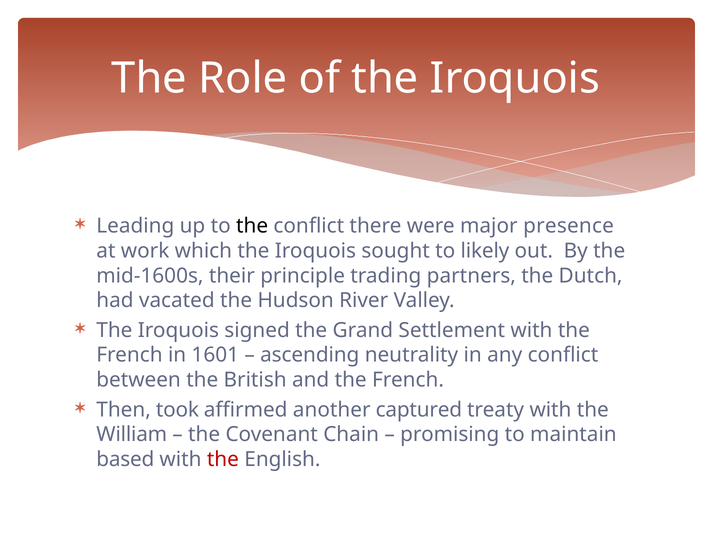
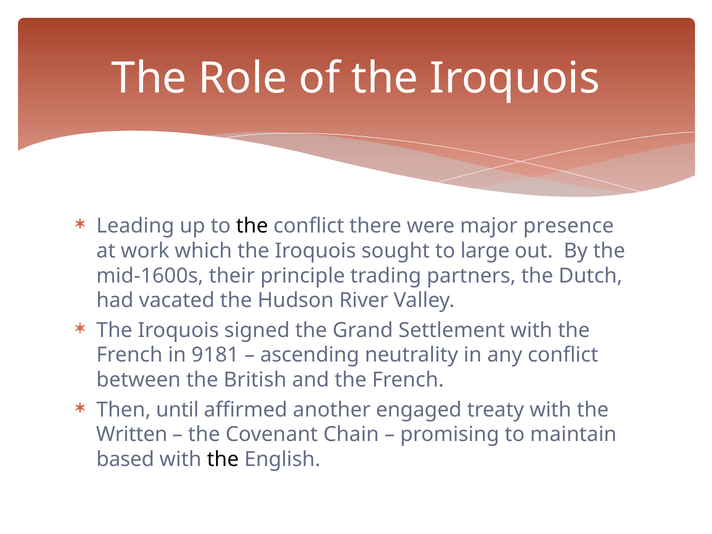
likely: likely -> large (485, 251)
1601: 1601 -> 9181 (215, 355)
took: took -> until (177, 410)
captured: captured -> engaged (419, 410)
William: William -> Written (132, 435)
the colour: red -> black (223, 460)
